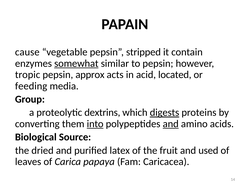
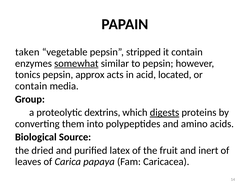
cause: cause -> taken (27, 52)
tropic: tropic -> tonics (28, 74)
feeding: feeding -> contain (31, 86)
into underline: present -> none (95, 123)
and underline: present -> none (171, 123)
used: used -> inert (208, 150)
